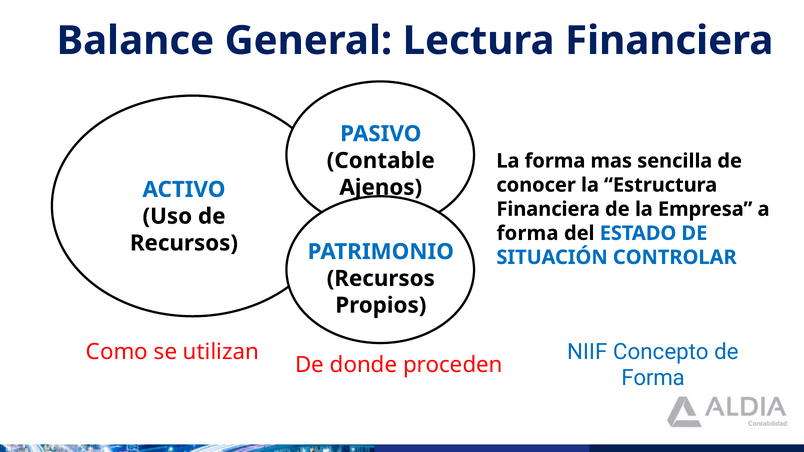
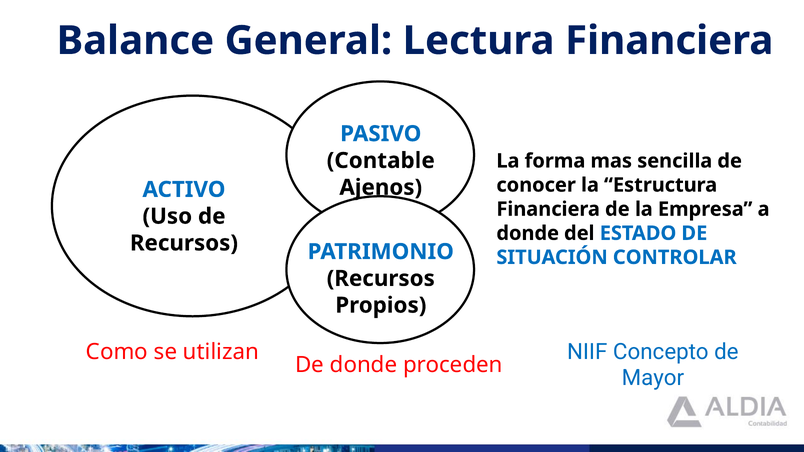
forma: forma -> donde (528, 233)
Forma: Forma -> Mayor (653, 378)
